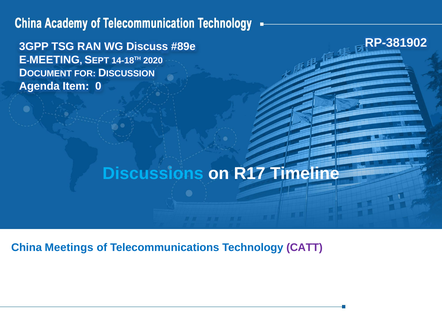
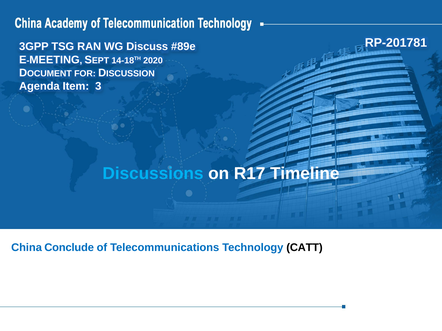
RP-381902: RP-381902 -> RP-201781 (396, 43)
0: 0 -> 3 (98, 86)
Meetings: Meetings -> Conclude (69, 248)
CATT colour: purple -> black (304, 248)
